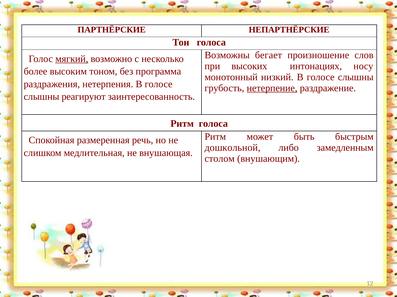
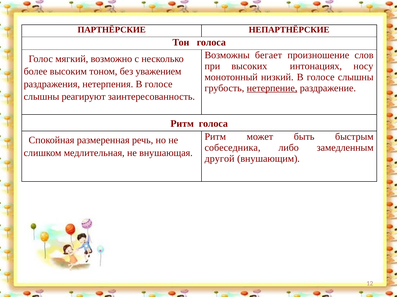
мягкий underline: present -> none (72, 59)
программа: программа -> уважением (158, 72)
дошкольной: дошкольной -> собеседника (233, 148)
столом: столом -> другой (220, 159)
